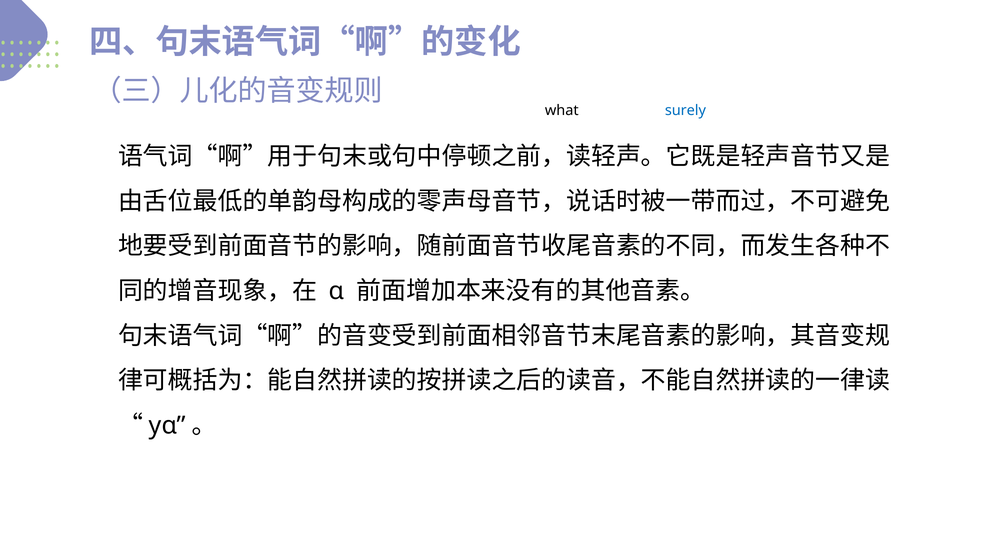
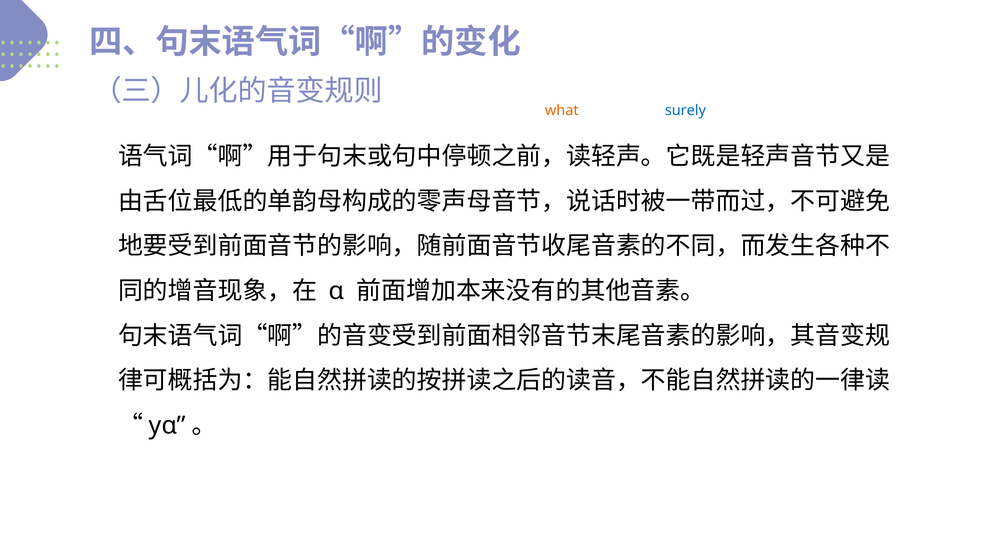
what colour: black -> orange (562, 110)
